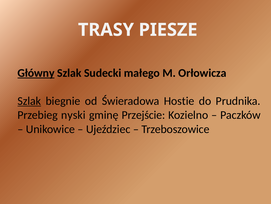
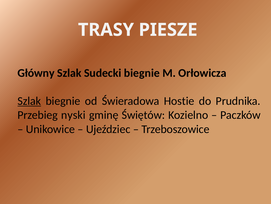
Główny underline: present -> none (36, 73)
Sudecki małego: małego -> biegnie (142, 73)
Przejście: Przejście -> Świętów (143, 115)
